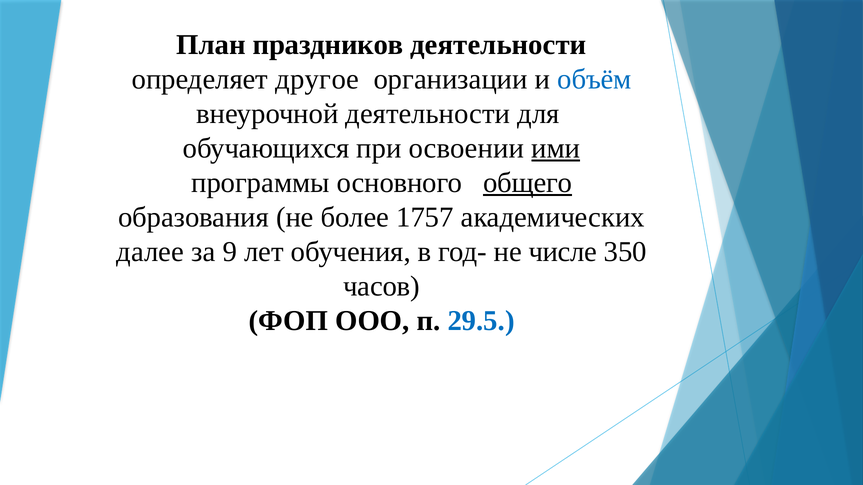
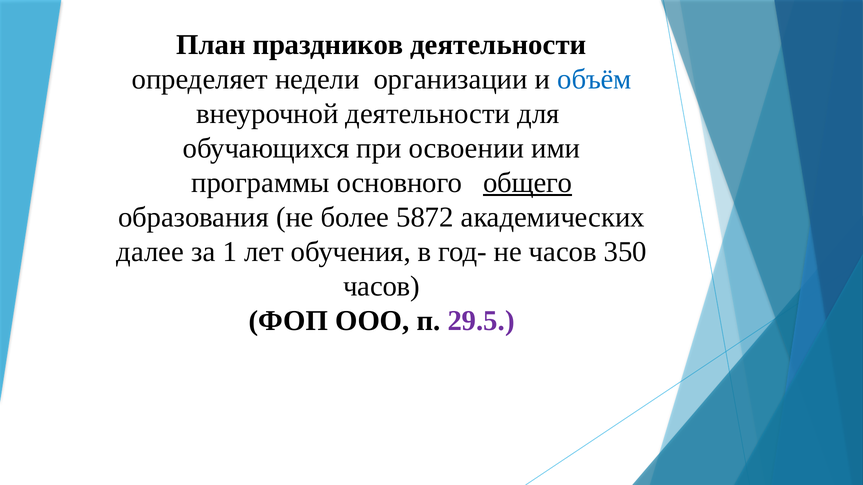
другое: другое -> недели (317, 79)
ими underline: present -> none (556, 148)
1757: 1757 -> 5872 (425, 217)
9: 9 -> 1 (230, 252)
не числе: числе -> часов (563, 252)
29.5 colour: blue -> purple (481, 321)
